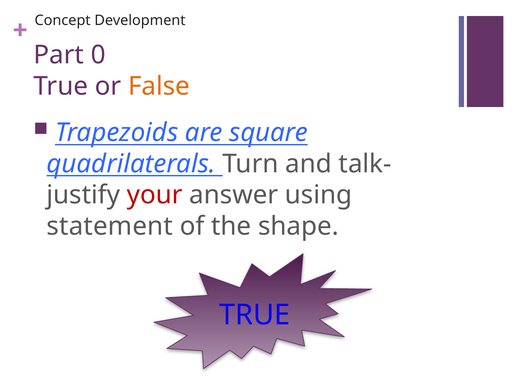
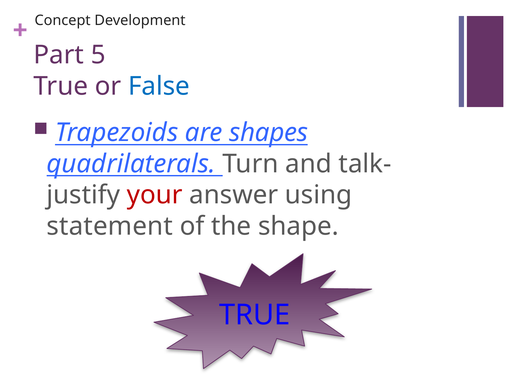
0: 0 -> 5 (98, 55)
False colour: orange -> blue (159, 86)
square: square -> shapes (269, 133)
